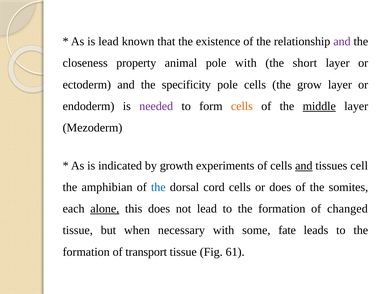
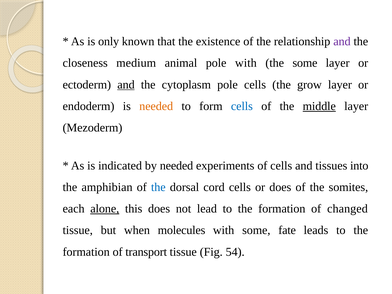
is lead: lead -> only (109, 41)
property: property -> medium (136, 63)
the short: short -> some (305, 63)
and underline: none -> present (126, 85)
specificity: specificity -> cytoplasm (186, 85)
needed colour: purple -> orange (156, 106)
cells colour: orange -> blue (242, 106)
by growth: growth -> needed (176, 166)
and underline: present -> none (304, 166)
cell: cell -> into (359, 166)
necessary: necessary -> molecules (182, 230)
61: 61 -> 54 (235, 252)
